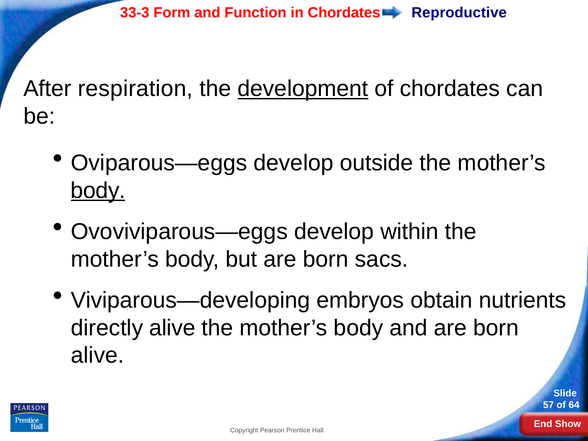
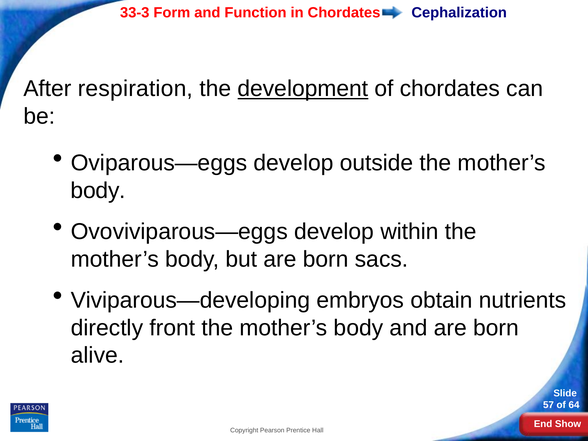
Reproductive: Reproductive -> Cephalization (459, 13)
body underline: present -> none (98, 191)
directly alive: alive -> front (172, 328)
